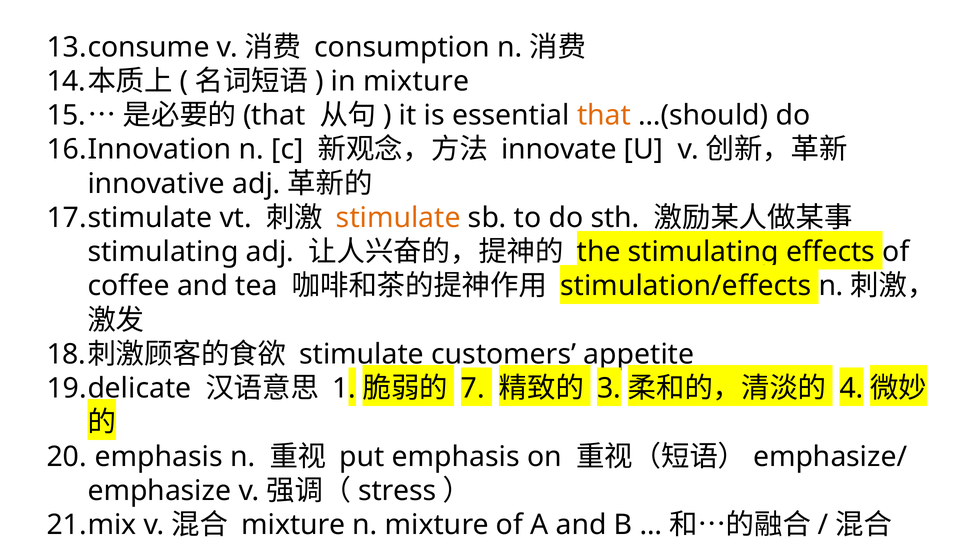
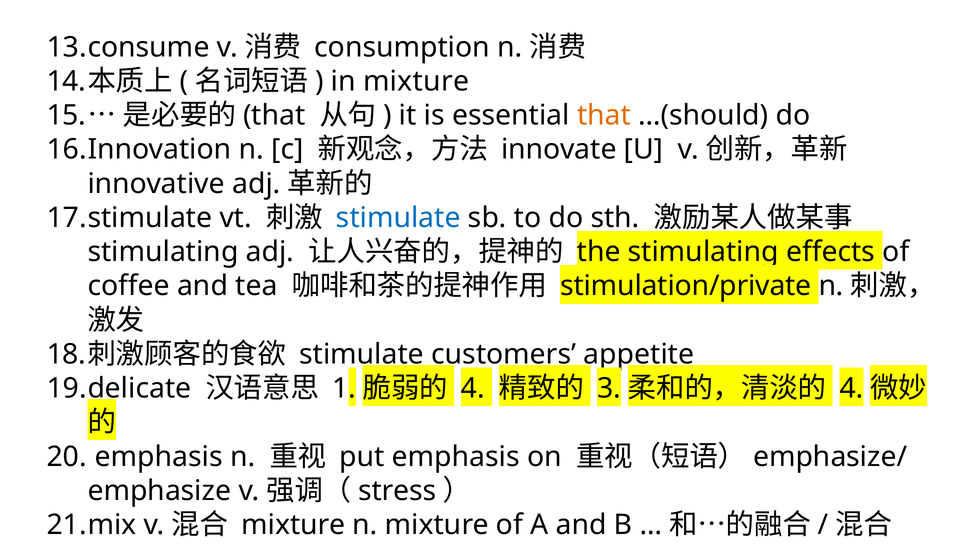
stimulate colour: orange -> blue (398, 218)
stimulation/effects: stimulation/effects -> stimulation/private (686, 286)
7: 7 -> 4 (473, 388)
